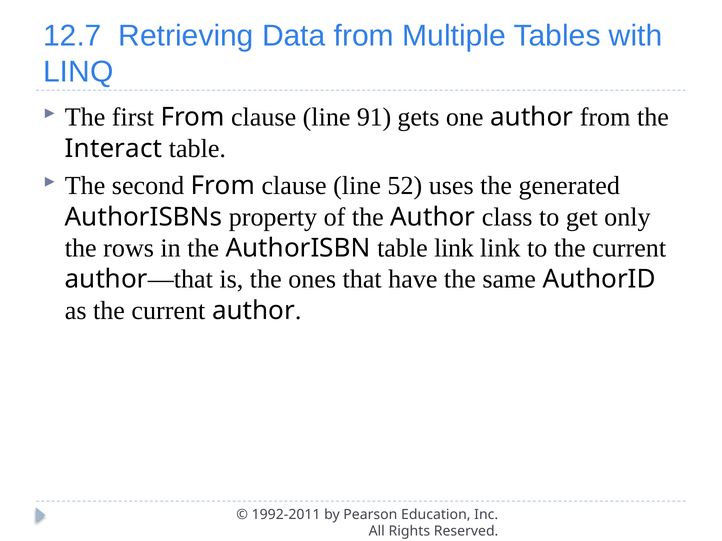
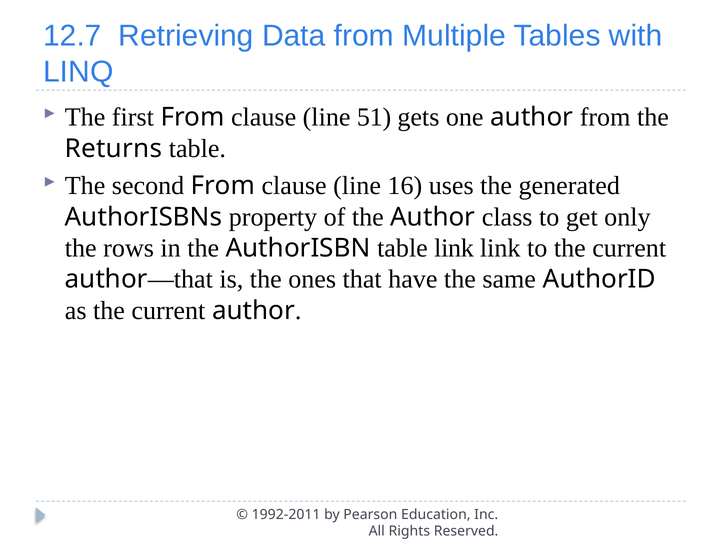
91: 91 -> 51 (374, 117)
Interact: Interact -> Returns (113, 149)
52: 52 -> 16 (405, 186)
